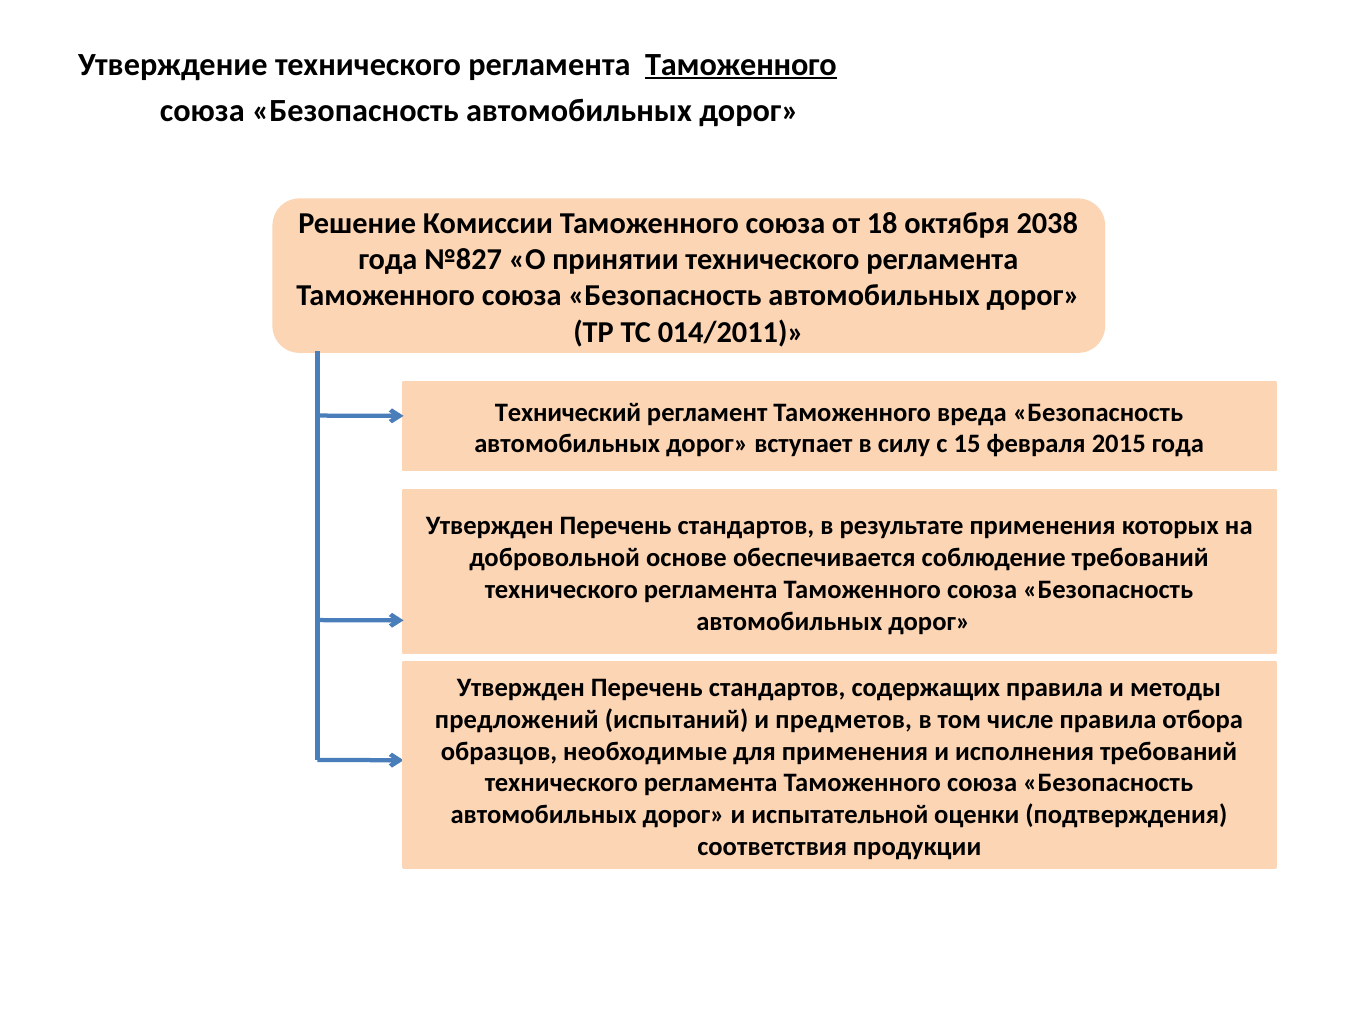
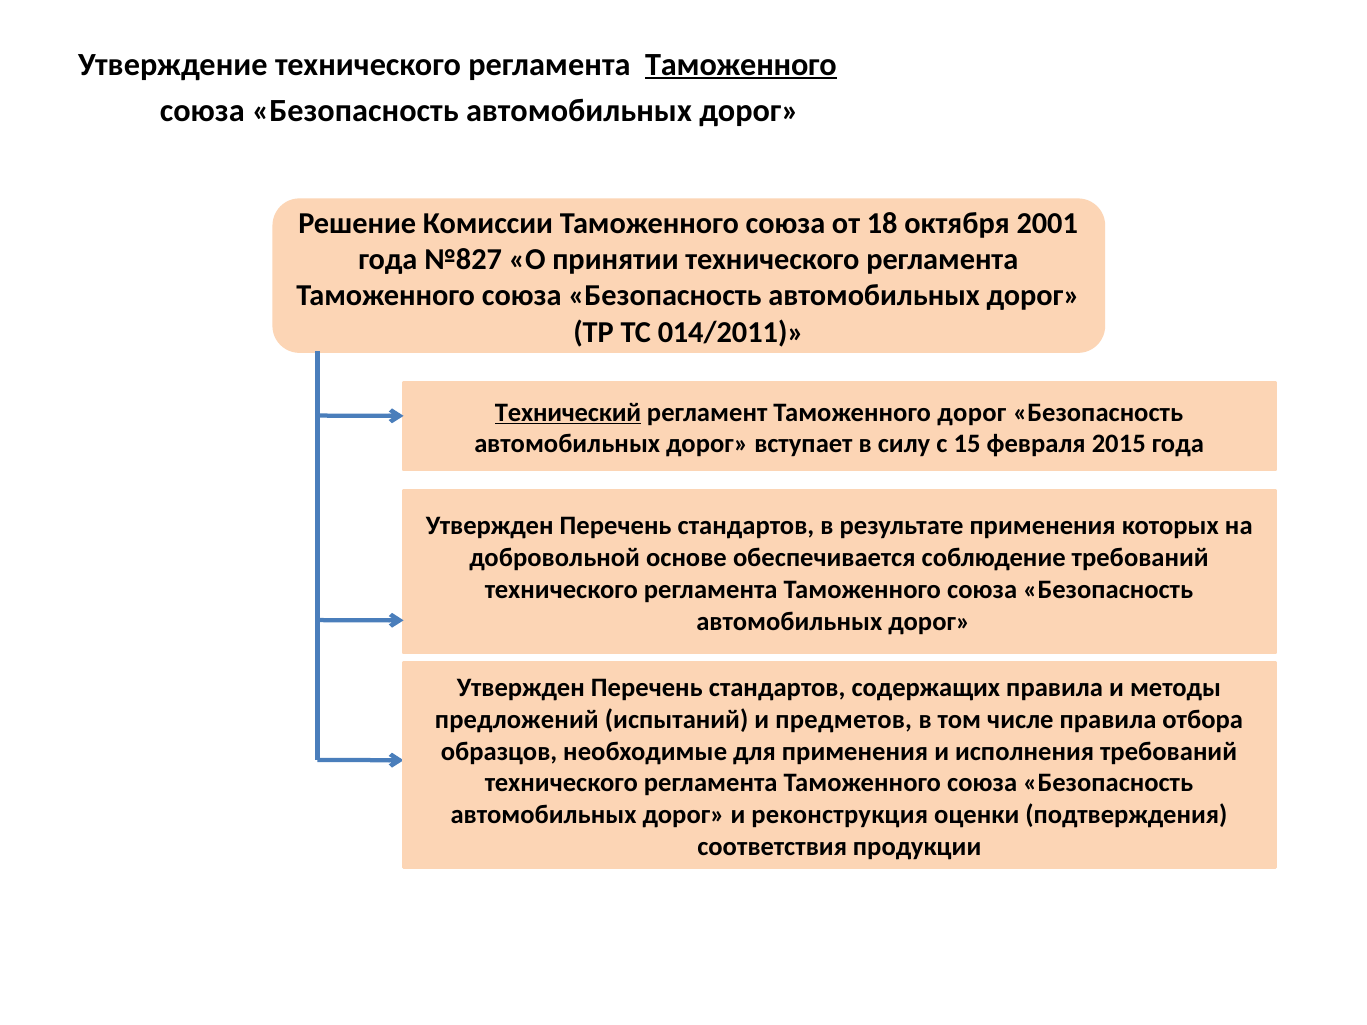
2038: 2038 -> 2001 (1047, 223)
Технический underline: none -> present (568, 412)
Таможенного вреда: вреда -> дорог (972, 412)
испытательной: испытательной -> реконструкция (840, 815)
